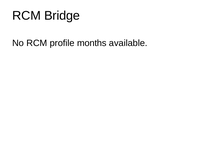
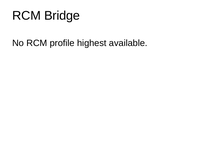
months: months -> highest (92, 43)
